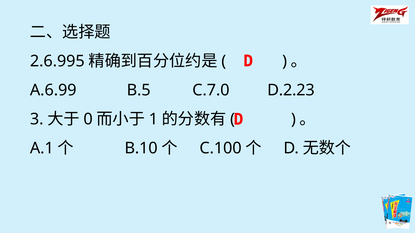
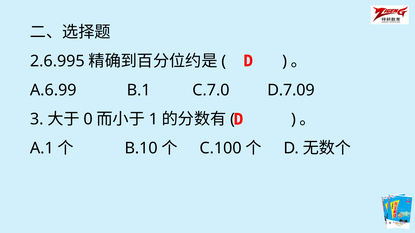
B.5: B.5 -> B.1 (139, 90)
D.2.23: D.2.23 -> D.7.09 (291, 90)
